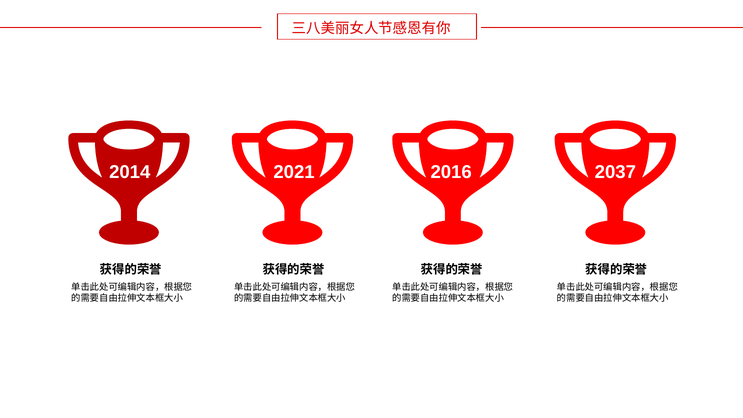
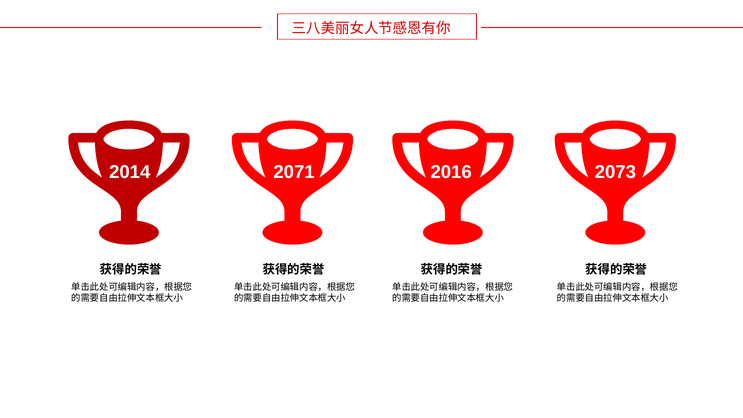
2021: 2021 -> 2071 (294, 172)
2037: 2037 -> 2073 (615, 172)
